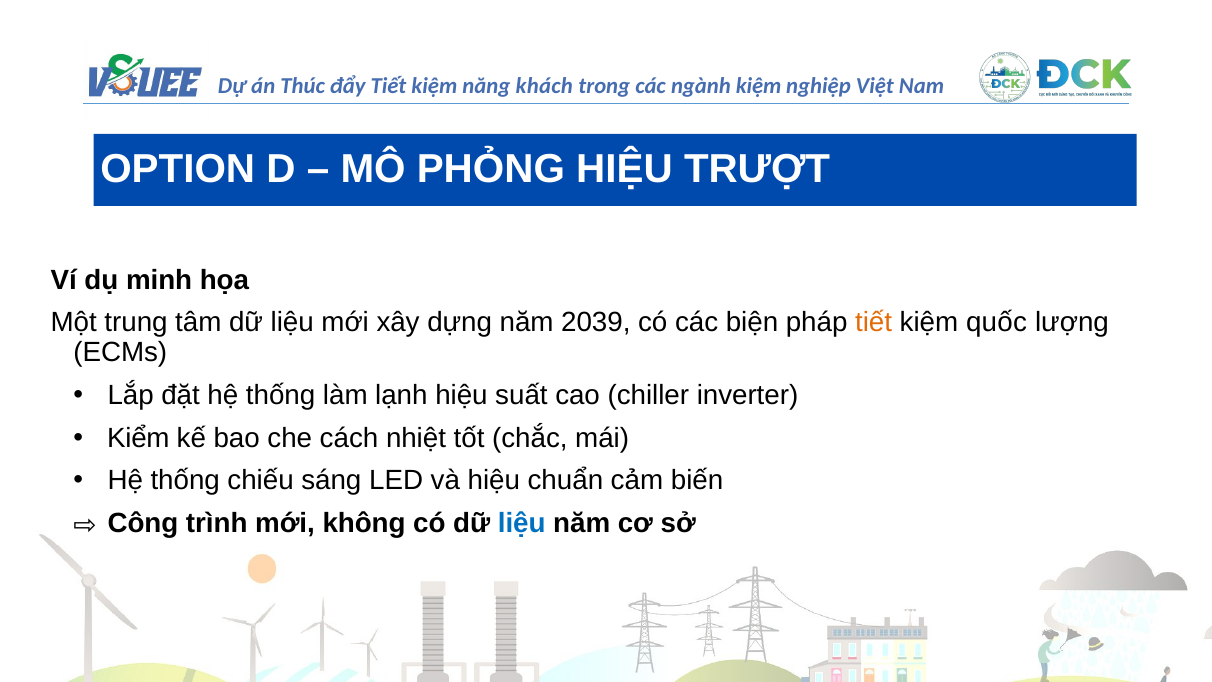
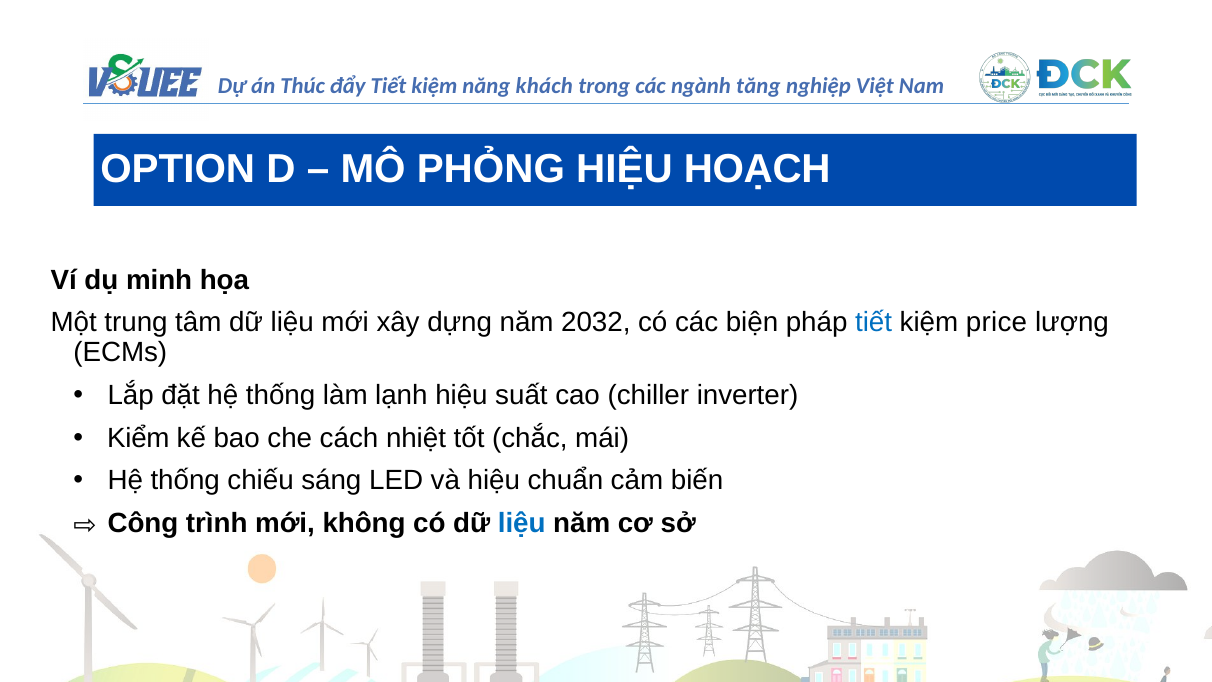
kiệm: kiệm -> tăng (758, 86)
TRƯỢT: TRƯỢT -> HOẠCH (757, 169)
2039: 2039 -> 2032 (596, 323)
tiết colour: orange -> blue (874, 323)
quốc: quốc -> price (997, 323)
